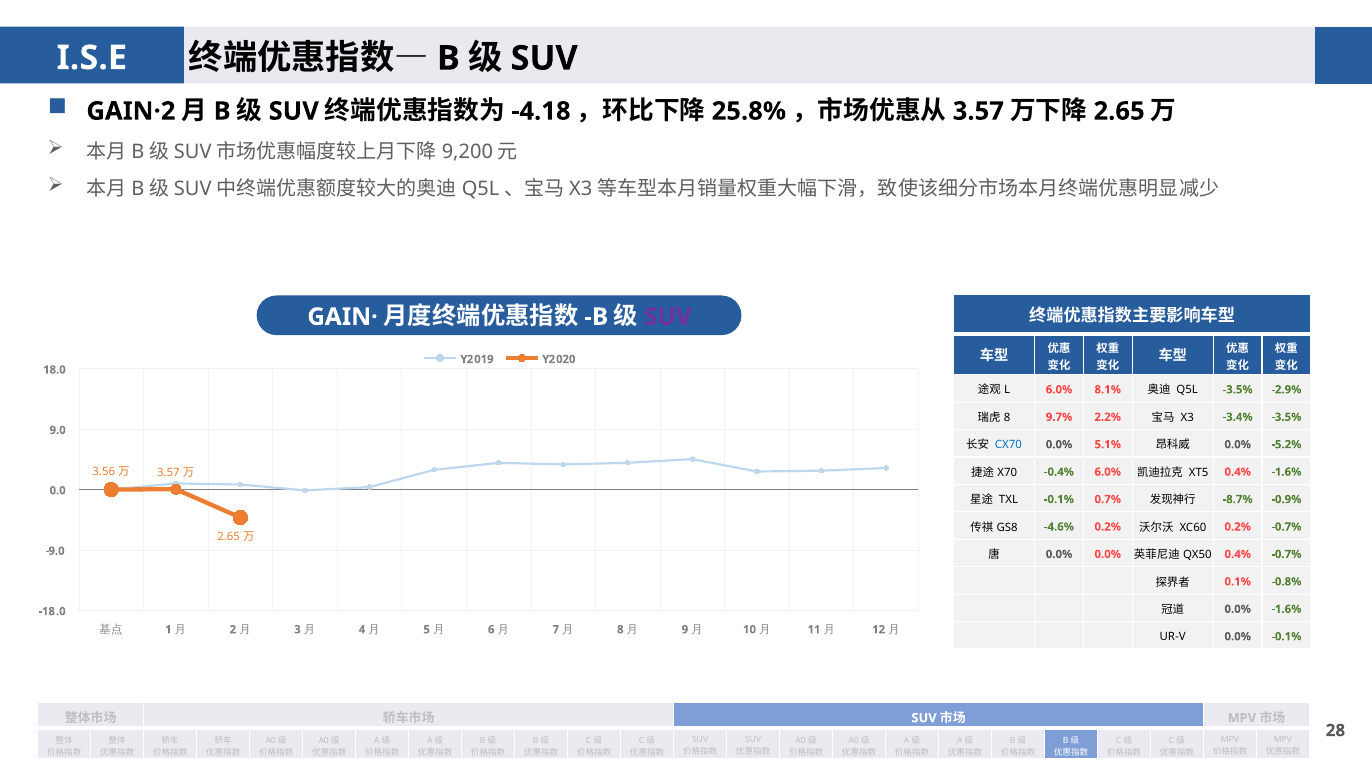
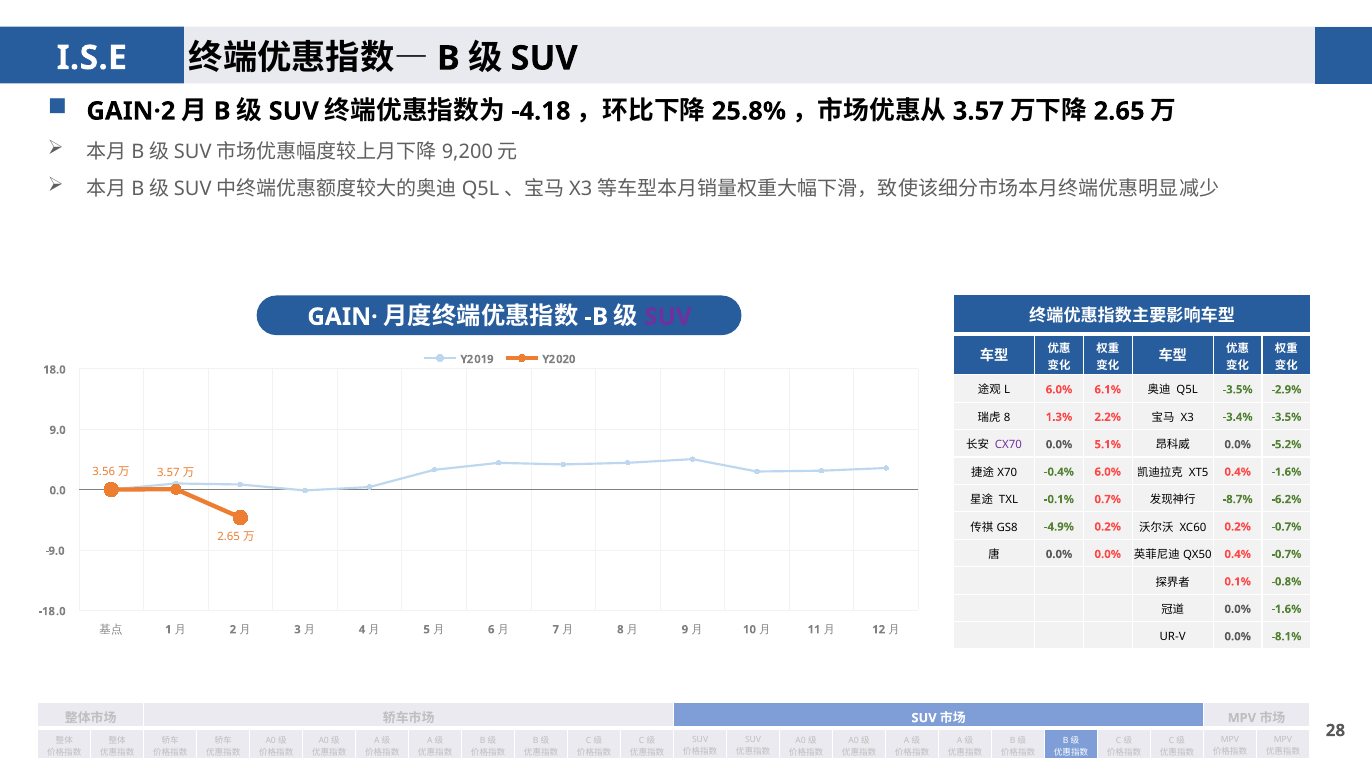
8.1%: 8.1% -> 6.1% (1108, 389)
9.7%: 9.7% -> 1.3% (1059, 417)
CX70 colour: blue -> purple (1008, 445)
-0.9%: -0.9% -> -6.2% (1286, 499)
-4.6%: -4.6% -> -4.9% (1059, 527)
0.0% -0.1%: -0.1% -> -8.1% (1286, 636)
